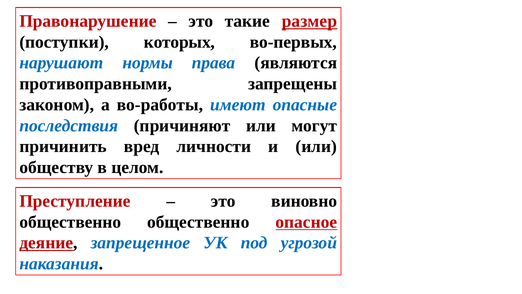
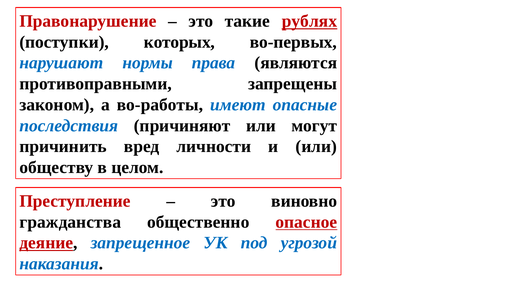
размер: размер -> рублях (309, 21)
общественно: общественно -> гражданства (70, 222)
